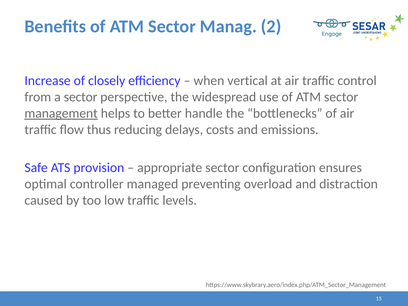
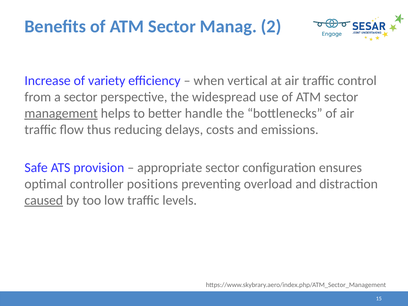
closely: closely -> variety (107, 81)
managed: managed -> positions (152, 184)
caused underline: none -> present (44, 200)
